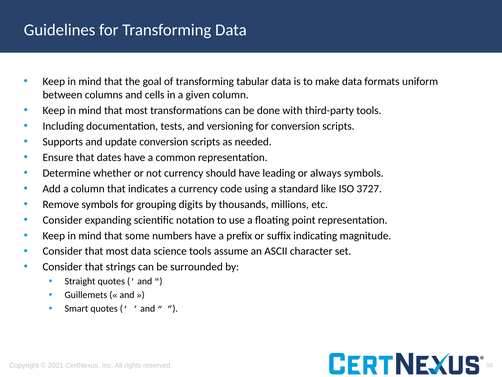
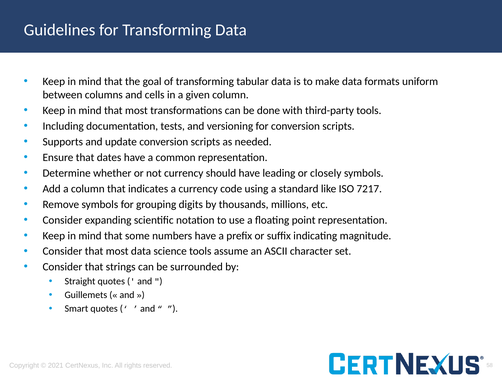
always: always -> closely (326, 173)
3727: 3727 -> 7217 (369, 189)
